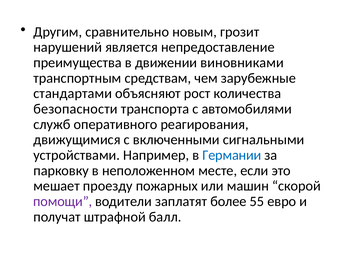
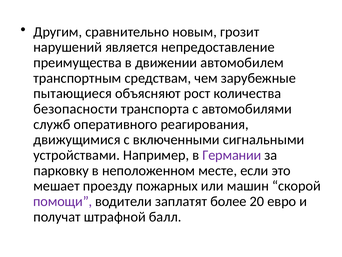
виновниками: виновниками -> автомобилем (242, 63)
стандартами: стандартами -> пытающиеся (73, 93)
Германии colour: blue -> purple (232, 155)
55: 55 -> 20 (257, 201)
